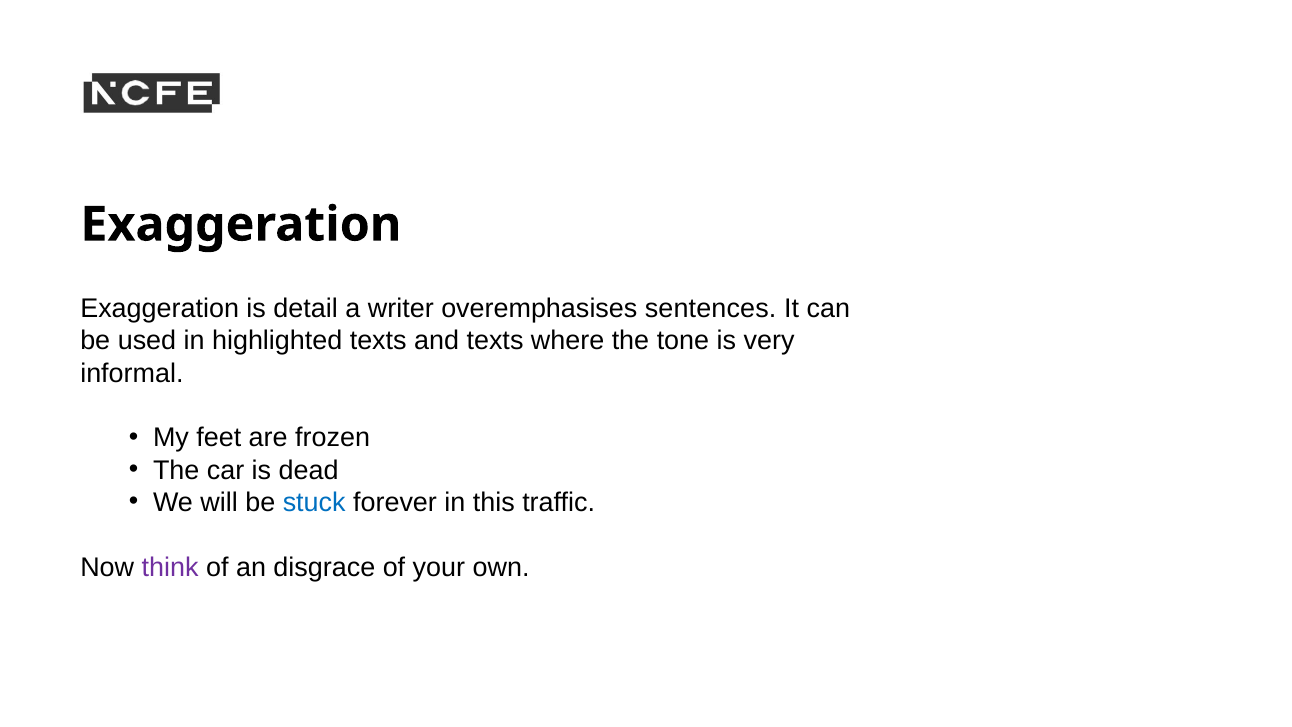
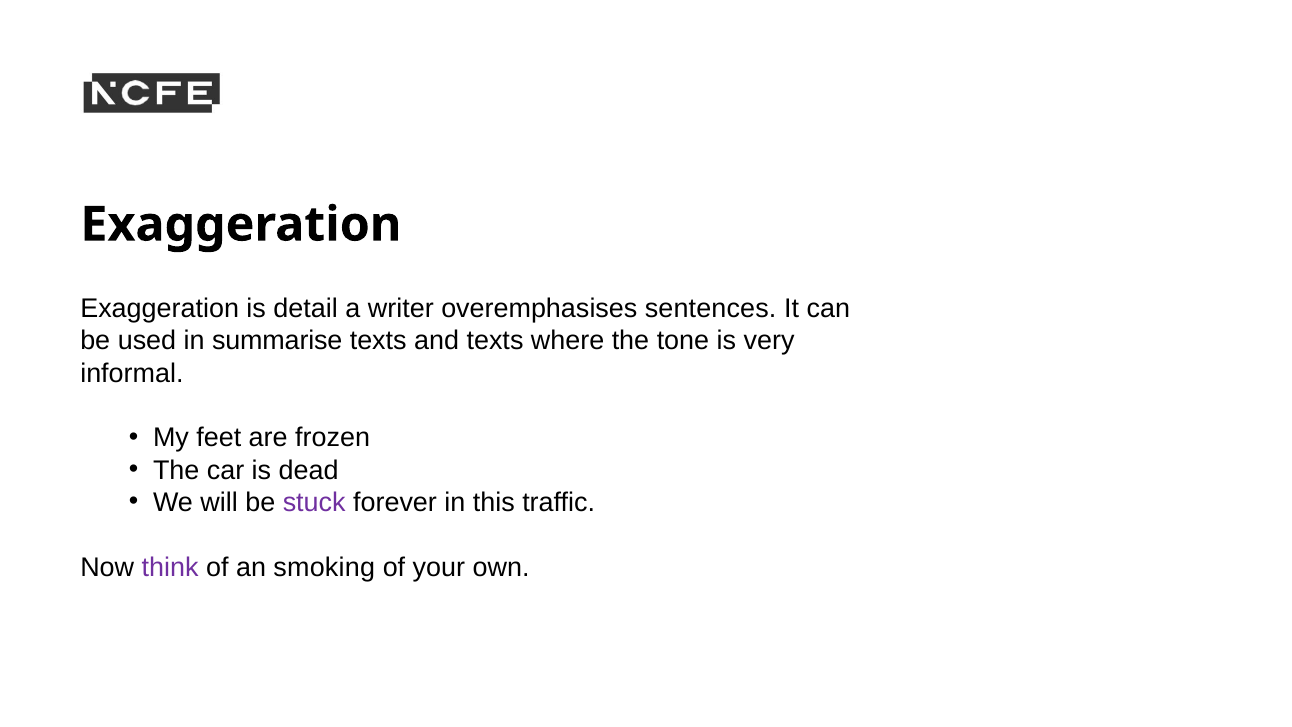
highlighted: highlighted -> summarise (277, 341)
stuck colour: blue -> purple (314, 502)
disgrace: disgrace -> smoking (324, 567)
